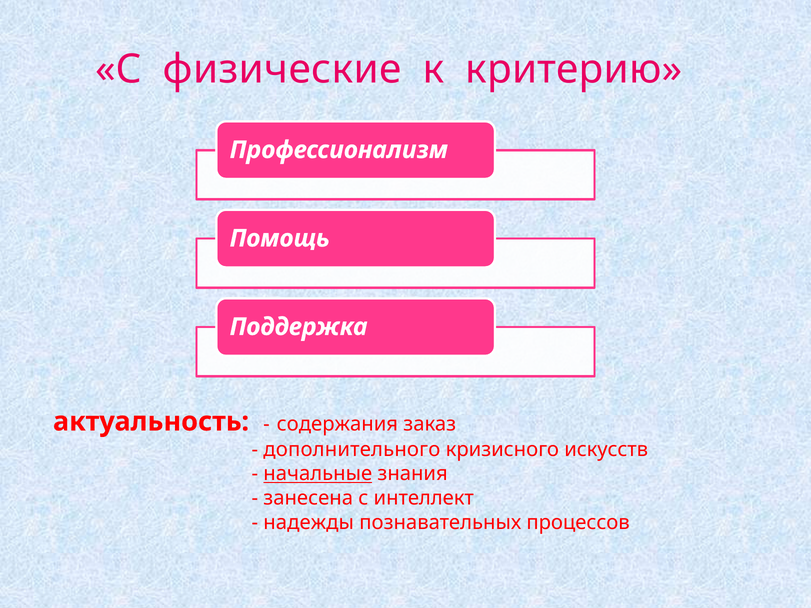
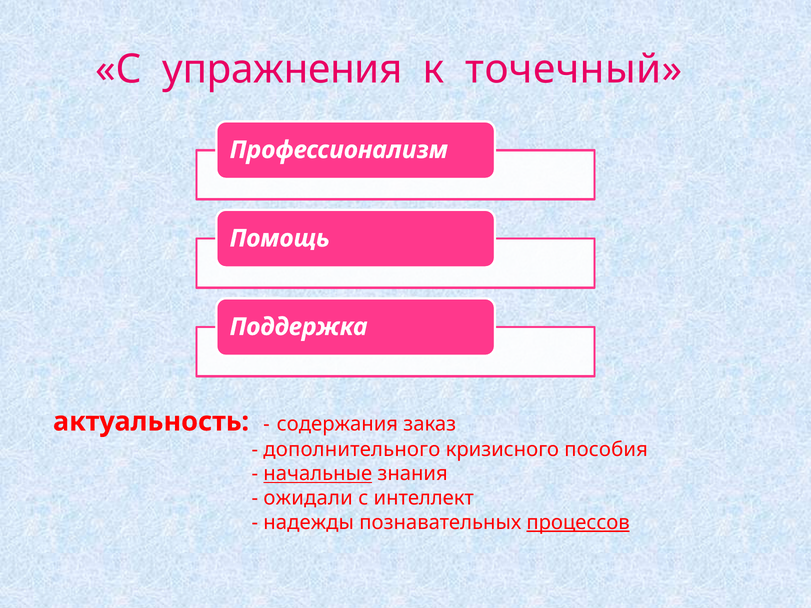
физические: физические -> упражнения (283, 70)
критерию: критерию -> точечный (574, 70)
искусств: искусств -> пособия (606, 450)
занесена: занесена -> ожидали (308, 498)
процессов underline: none -> present (578, 523)
